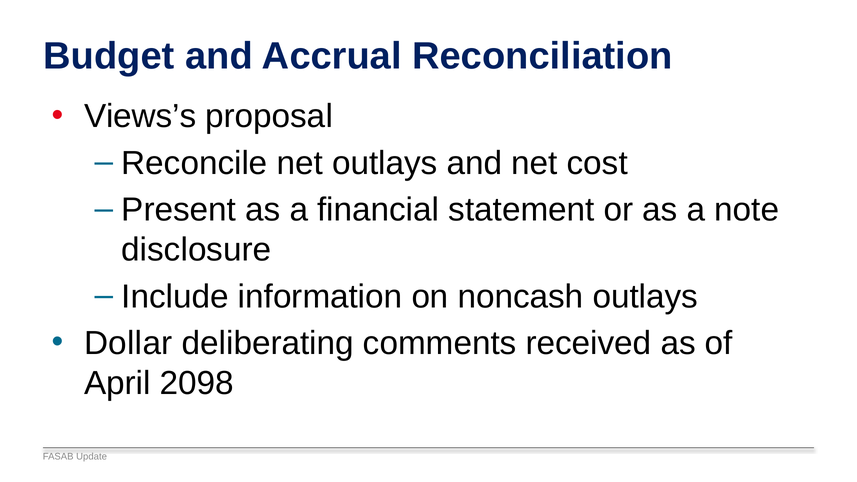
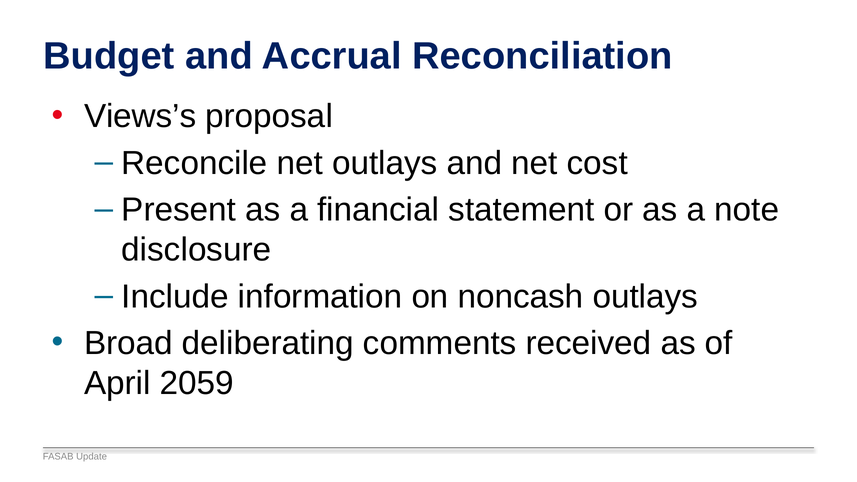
Dollar: Dollar -> Broad (128, 343)
2098: 2098 -> 2059 (197, 383)
